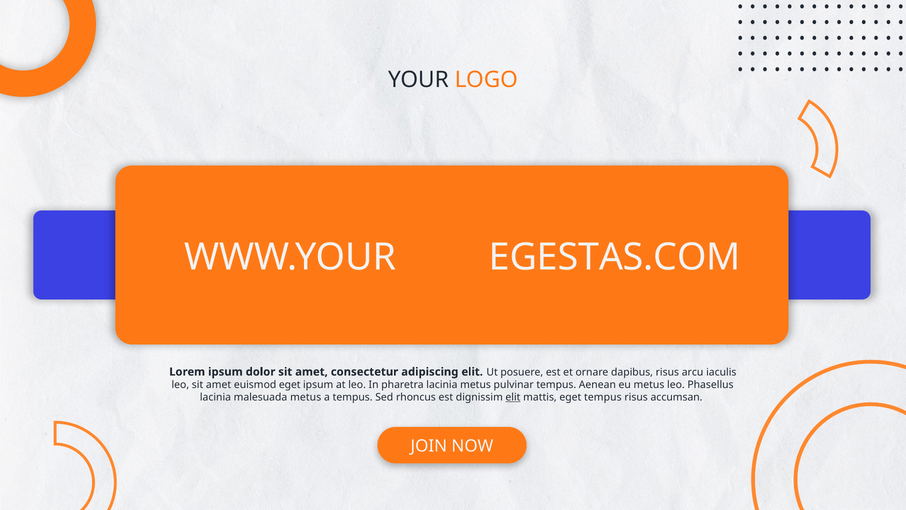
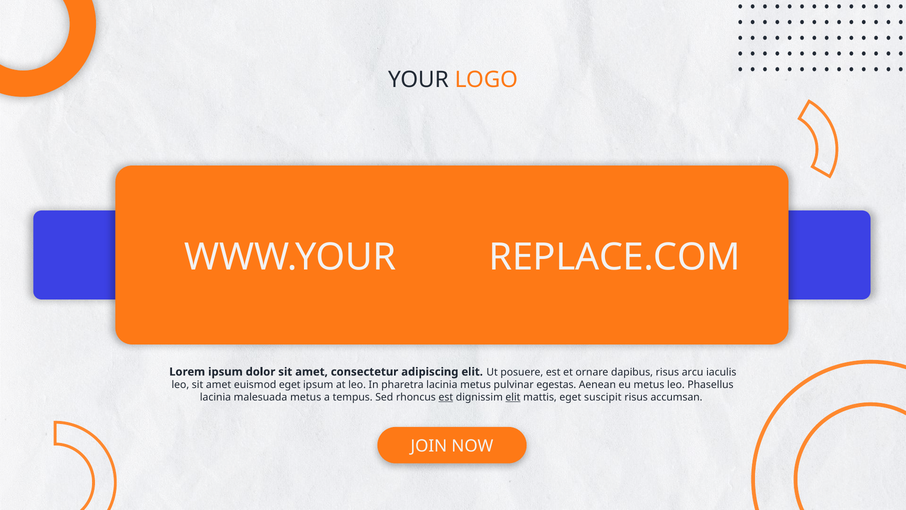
EGESTAS.COM: EGESTAS.COM -> REPLACE.COM (615, 257)
pulvinar tempus: tempus -> egestas (556, 385)
est underline: none -> present (446, 397)
eget tempus: tempus -> suscipit (603, 397)
